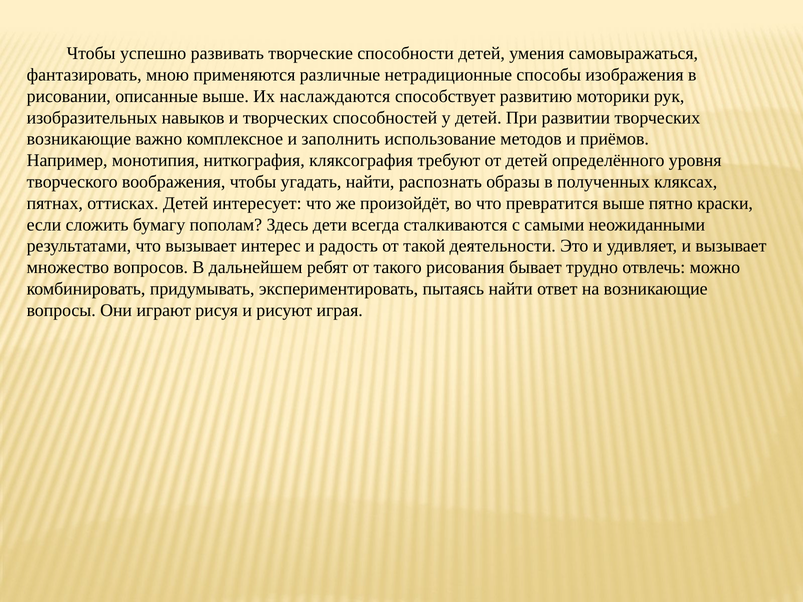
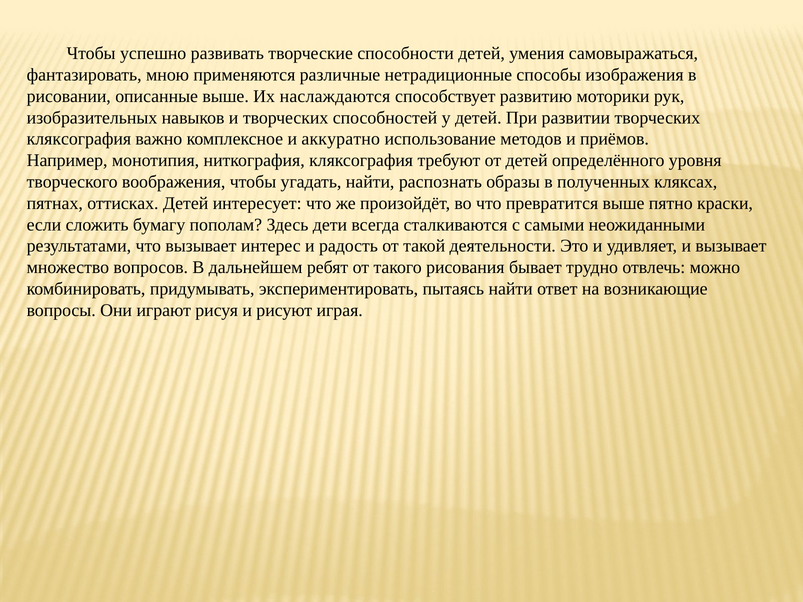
возникающие: возникающие -> кляксография (79, 139)
заполнить: заполнить -> аккуратно (341, 139)
